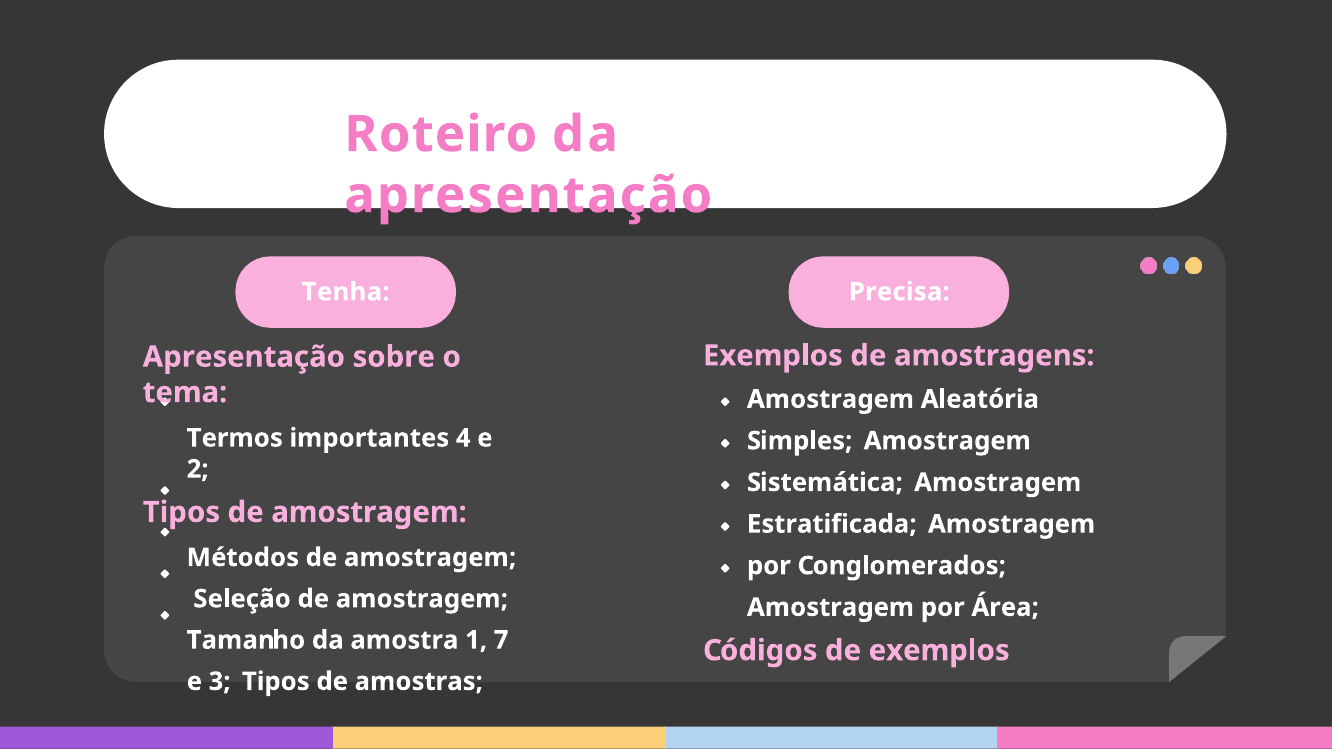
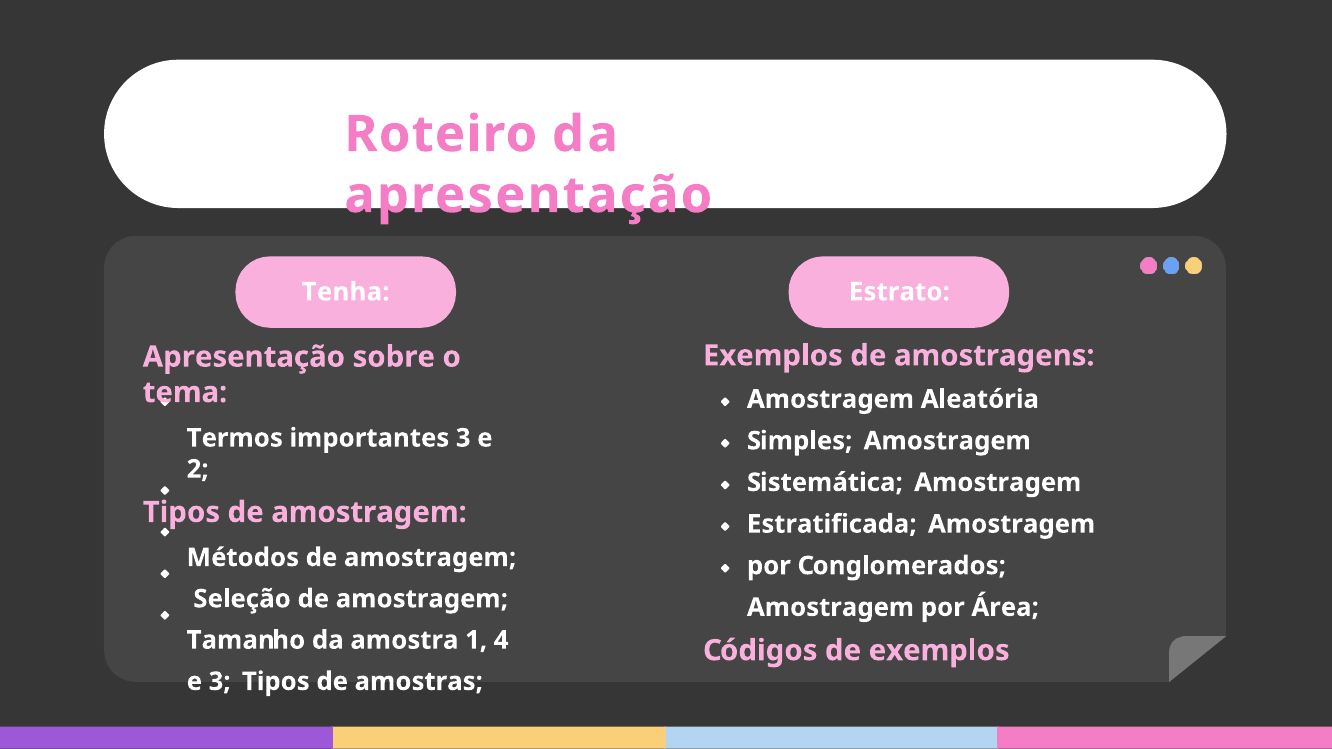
Precisa: Precisa -> Estrato (899, 292)
importantes 4: 4 -> 3 (463, 438)
7: 7 -> 4 (501, 640)
